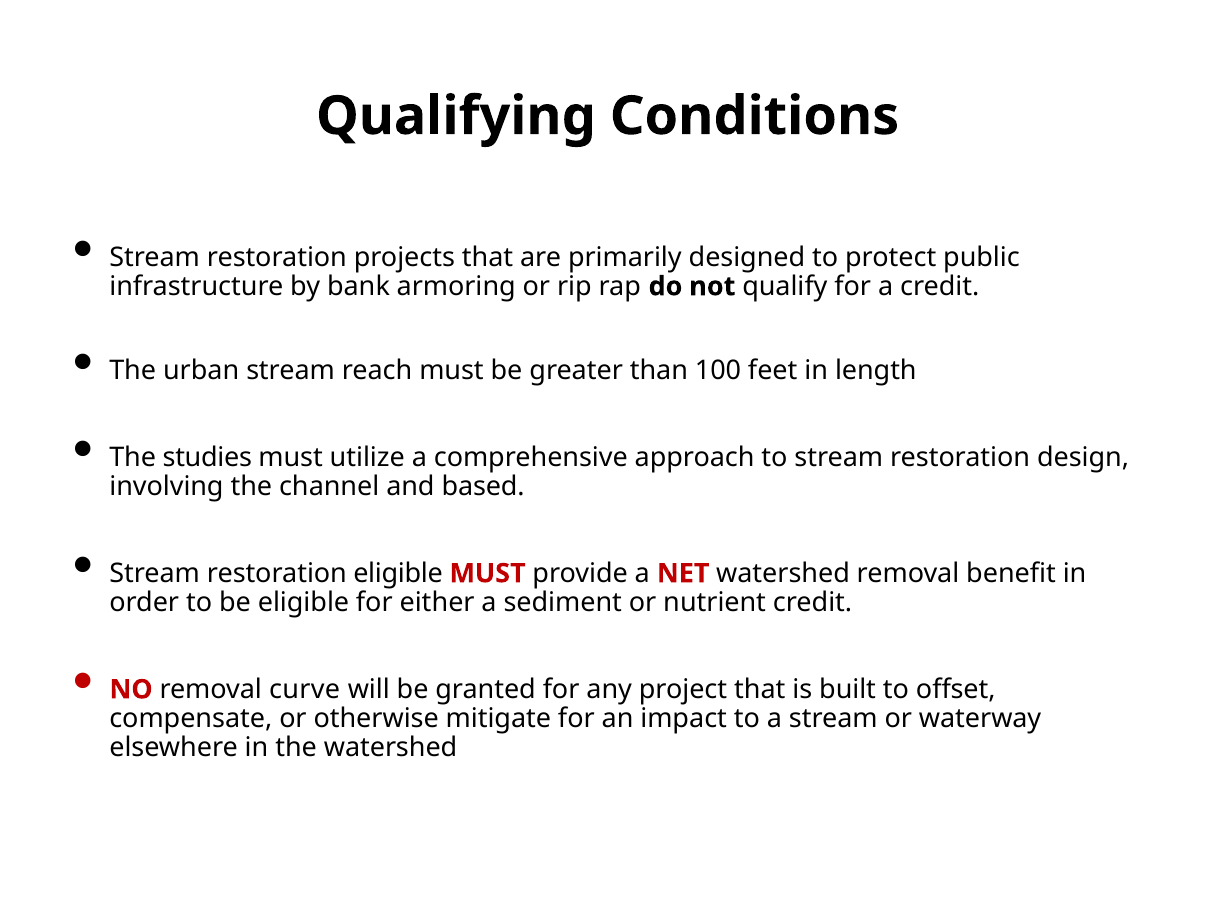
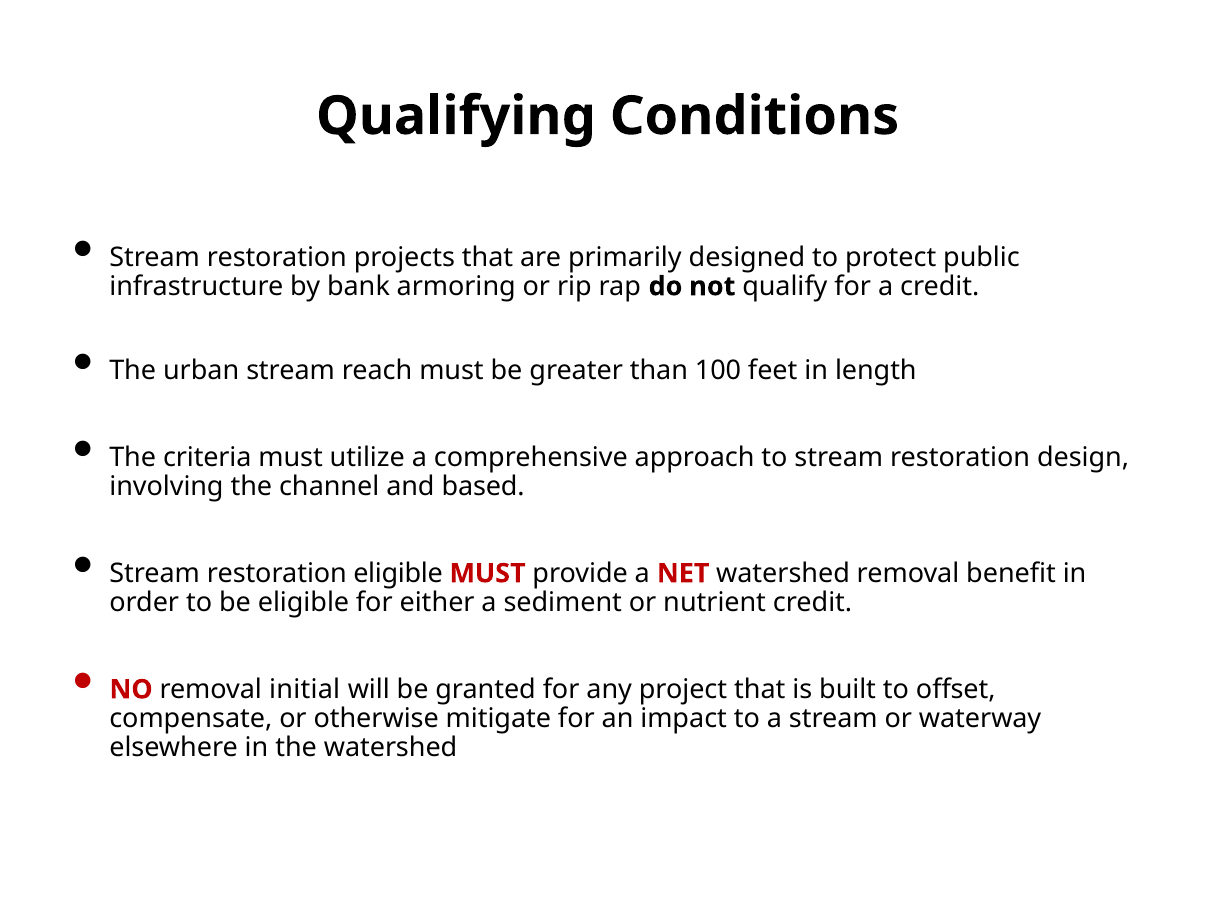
studies: studies -> criteria (207, 457)
curve: curve -> initial (305, 690)
